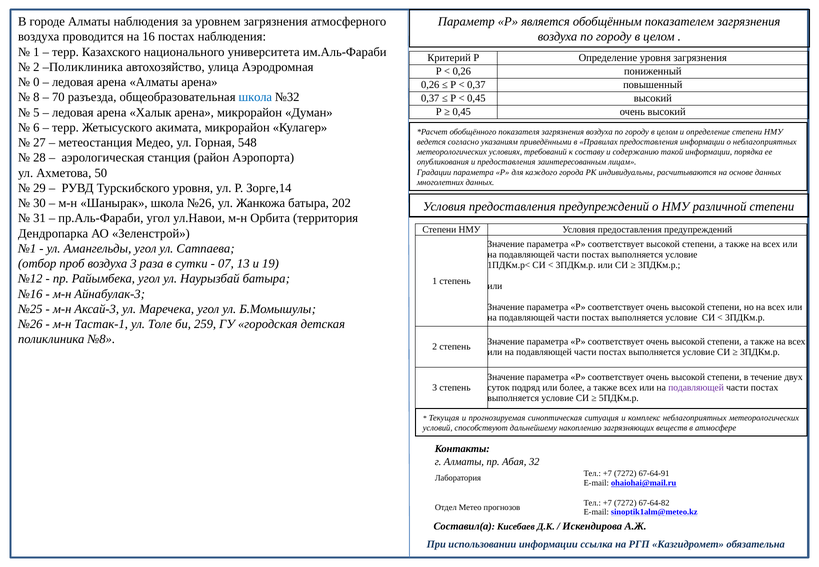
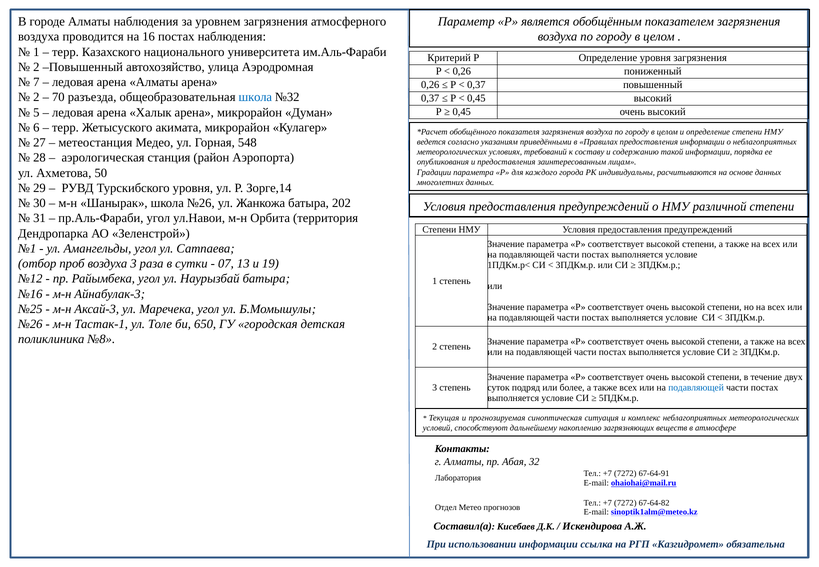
2 Поликлиника: Поликлиника -> Повышенный (83, 67)
0: 0 -> 7 (36, 82)
8: 8 -> 2 (36, 97)
259: 259 -> 650 (205, 324)
подавляющей colour: purple -> blue (696, 388)
